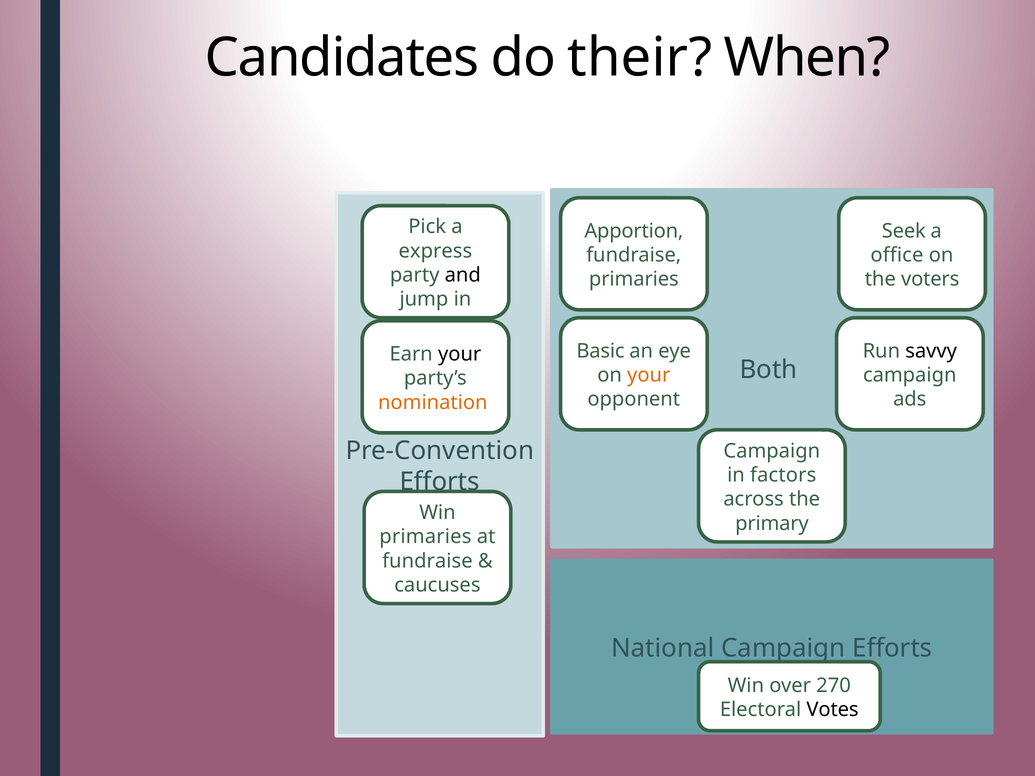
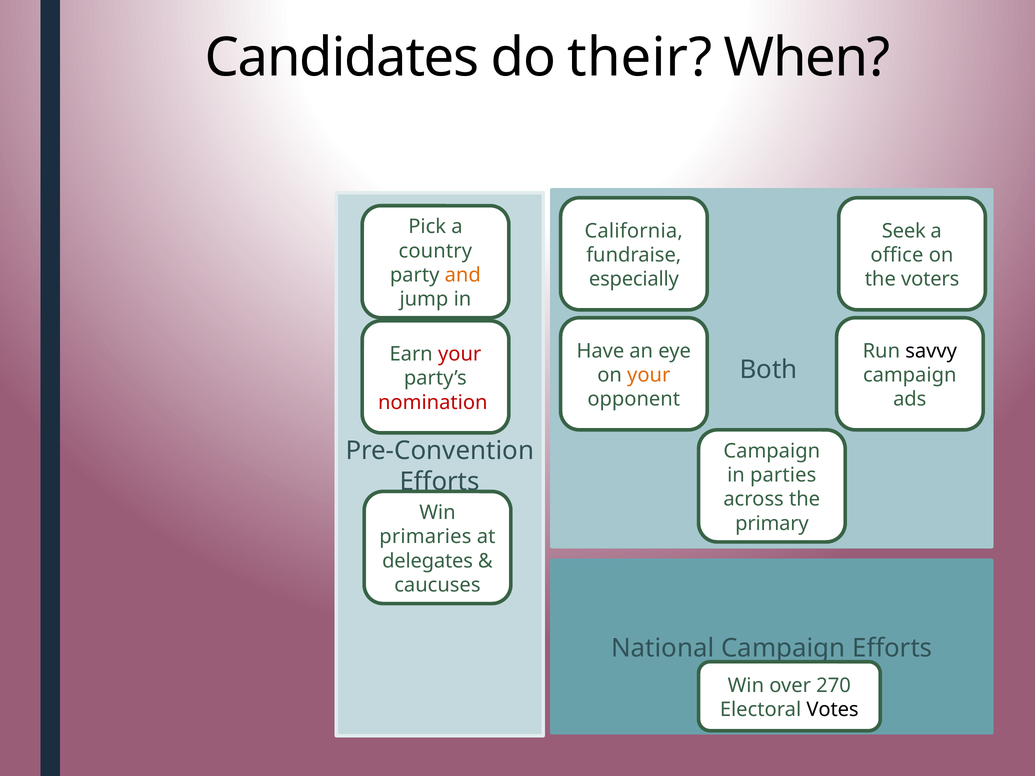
Apportion: Apportion -> California (634, 231)
express: express -> country (435, 251)
and colour: black -> orange (463, 275)
primaries: primaries -> especially (634, 279)
Basic: Basic -> Have (600, 351)
your colour: black -> red (460, 354)
nomination colour: orange -> red (433, 403)
factors: factors -> parties (783, 475)
fundraise: fundraise -> delegates (428, 561)
